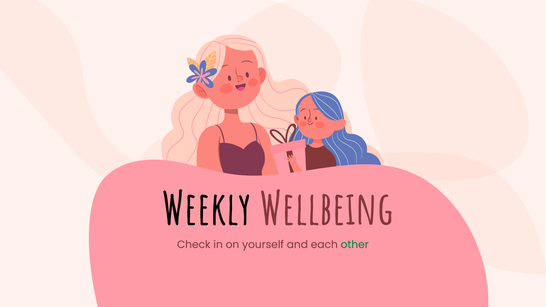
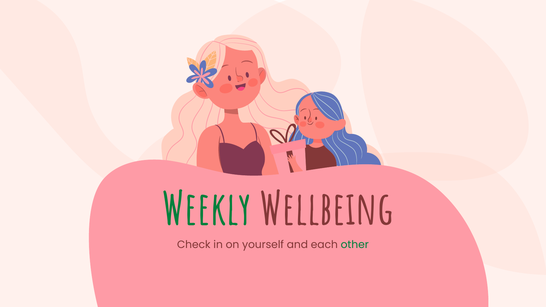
Weekly colour: black -> green (207, 210)
